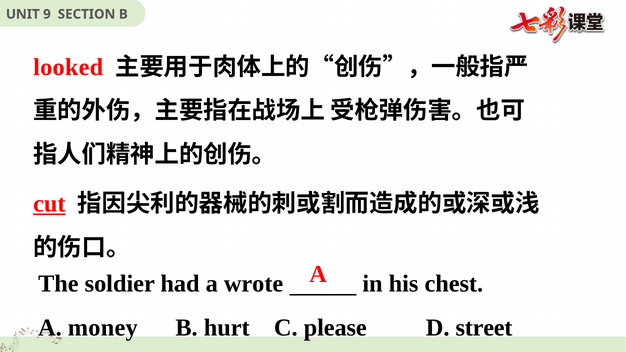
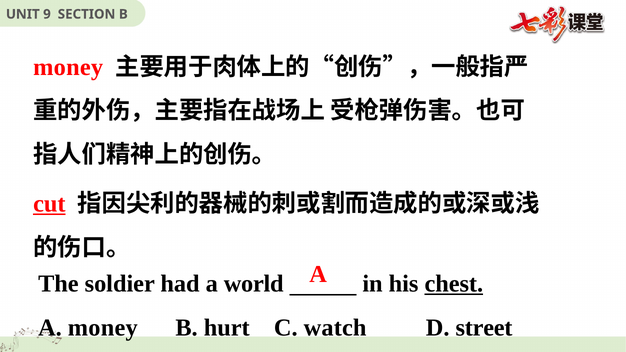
looked: looked -> money (68, 67)
wrote: wrote -> world (254, 284)
chest underline: none -> present (454, 284)
please: please -> watch (335, 328)
